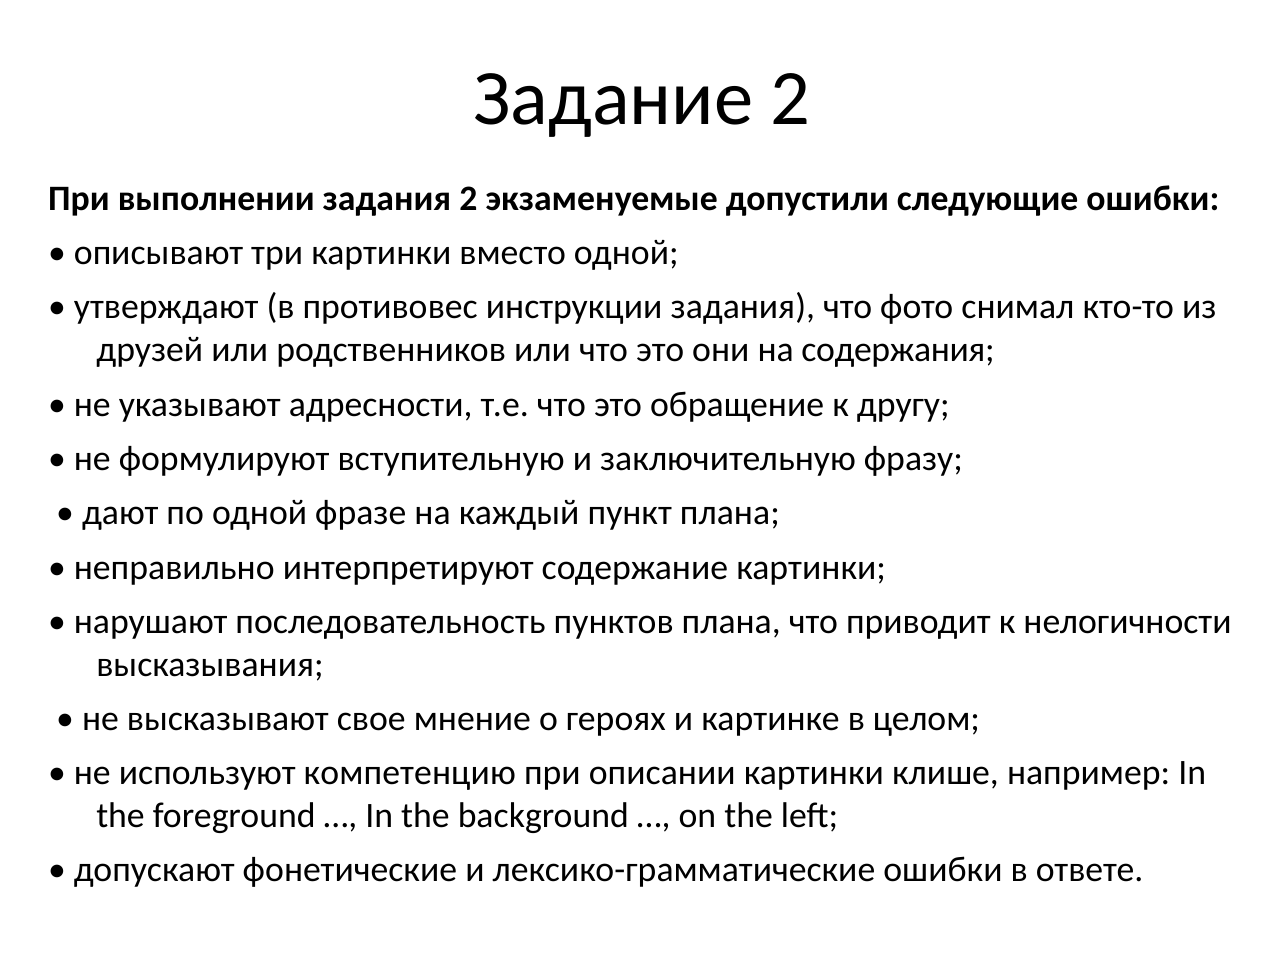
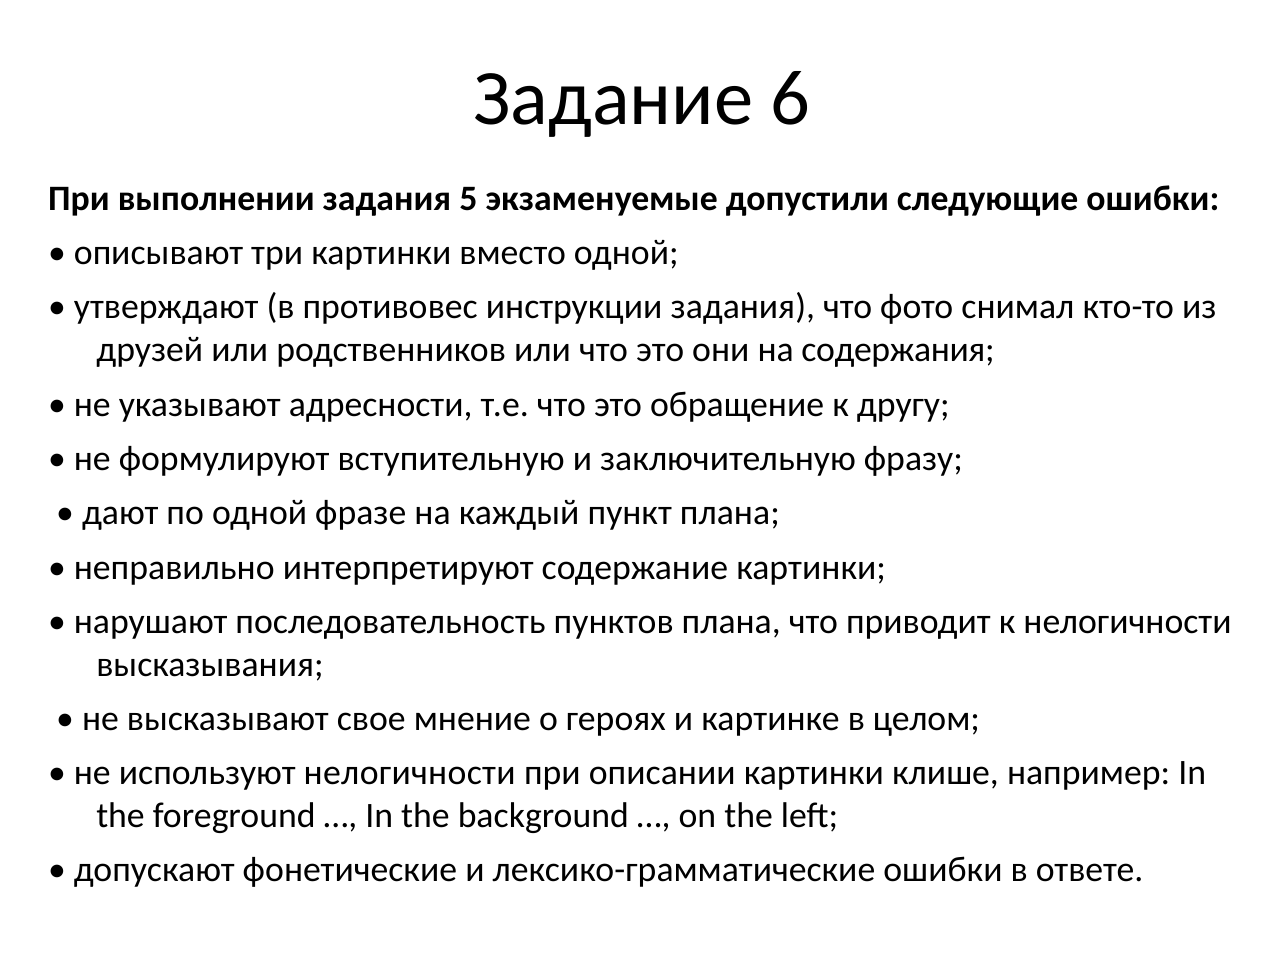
Задание 2: 2 -> 6 (791, 99)
задания 2: 2 -> 5 (468, 199)
используют компетенцию: компетенцию -> нелогичности (410, 773)
